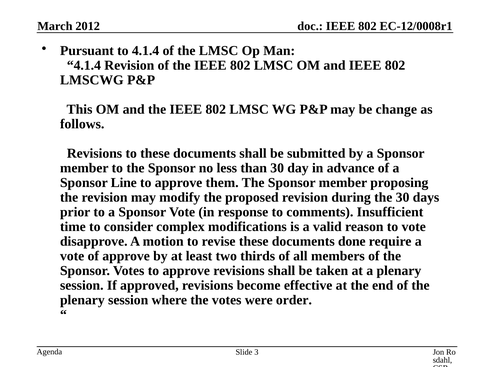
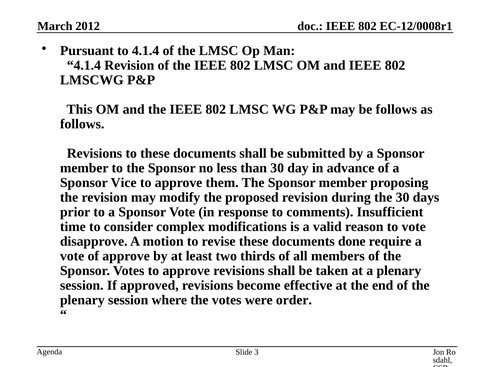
be change: change -> follows (396, 109)
Line: Line -> Vice (124, 183)
